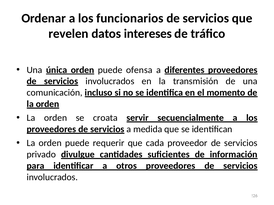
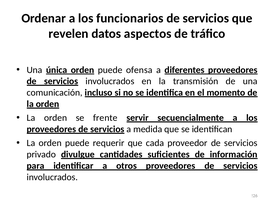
intereses: intereses -> aspectos (148, 34)
croata: croata -> frente (105, 118)
